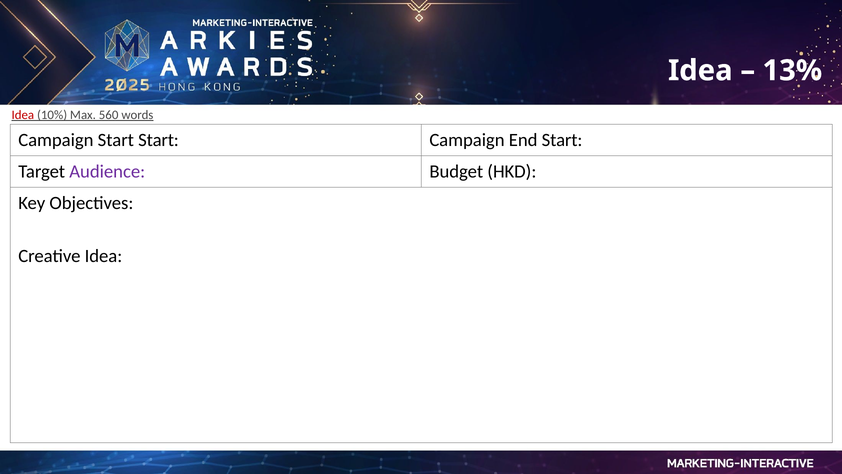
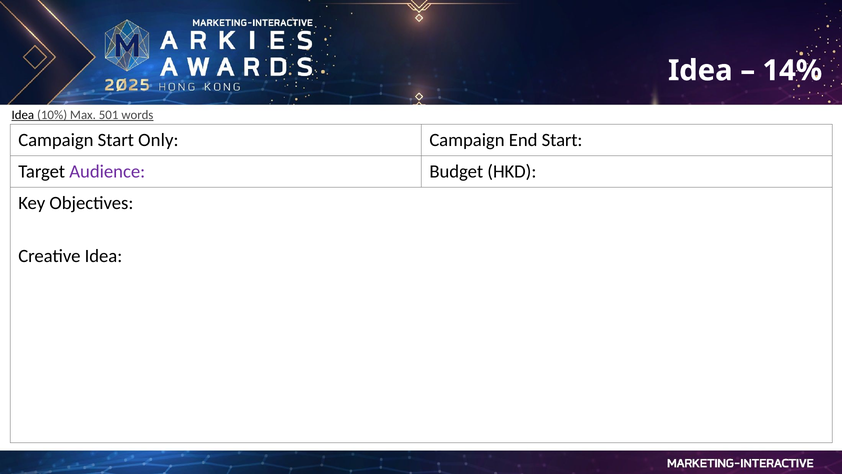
13%: 13% -> 14% (792, 71)
Idea colour: red -> black (23, 115)
560: 560 -> 501 (109, 115)
Start Start: Start -> Only (158, 140)
